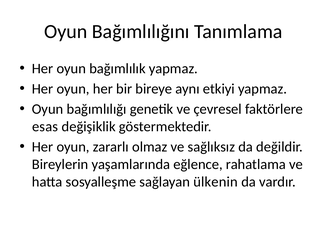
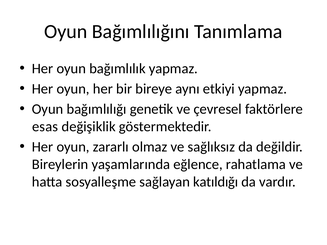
ülkenin: ülkenin -> katıldığı (216, 182)
